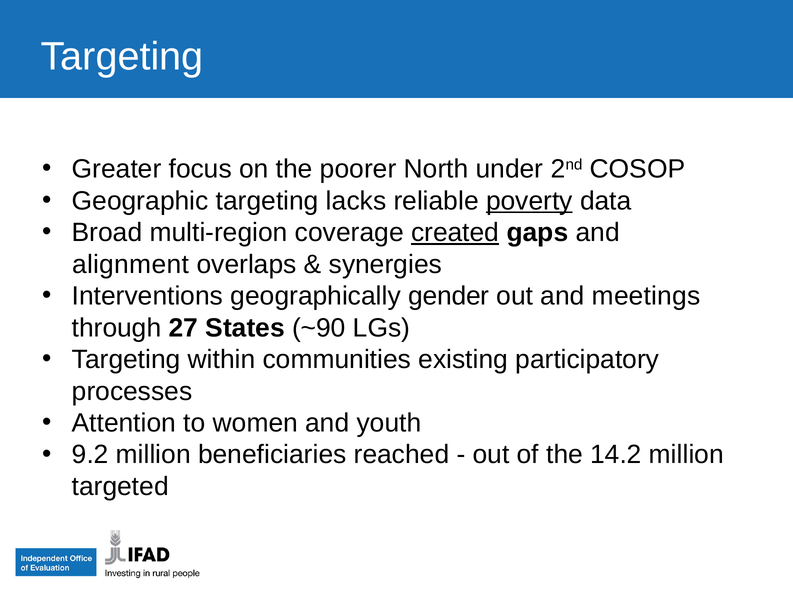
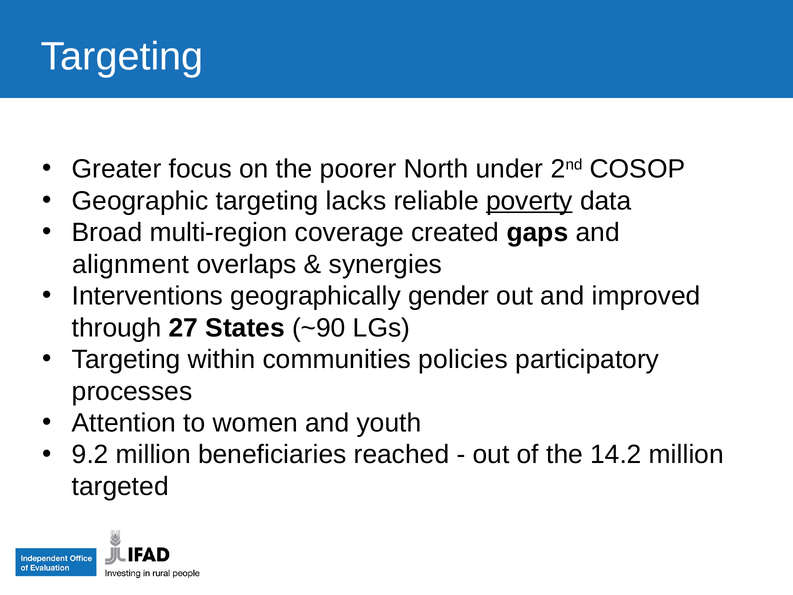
created underline: present -> none (455, 233)
meetings: meetings -> improved (646, 296)
existing: existing -> policies (463, 359)
